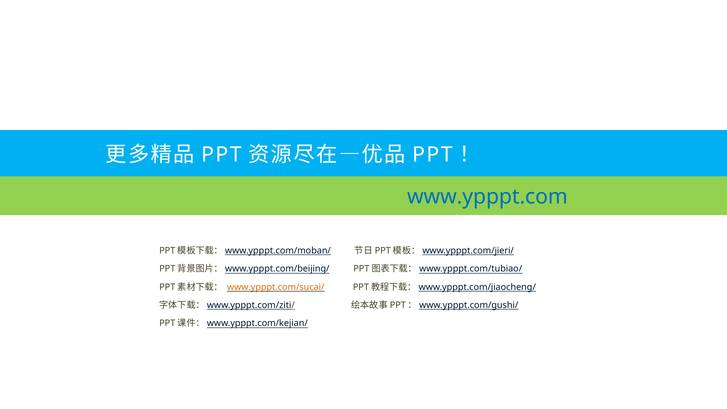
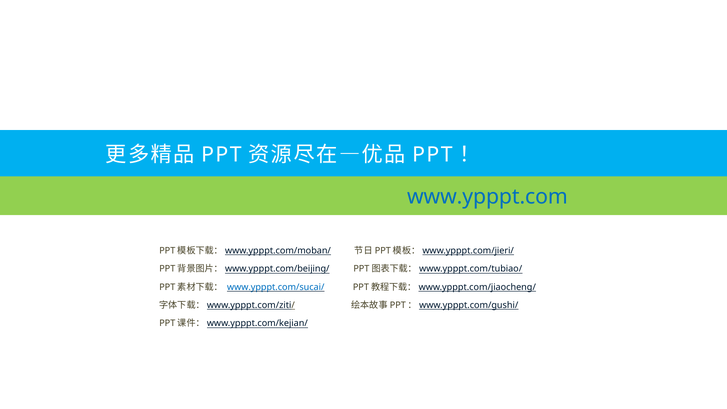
www.ypppt.com/sucai/ colour: orange -> blue (276, 287)
